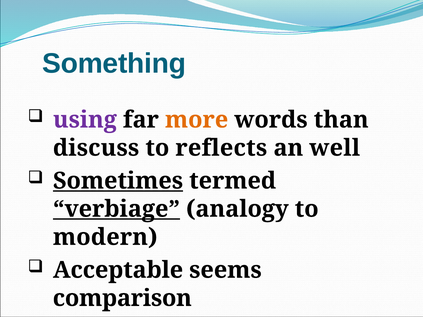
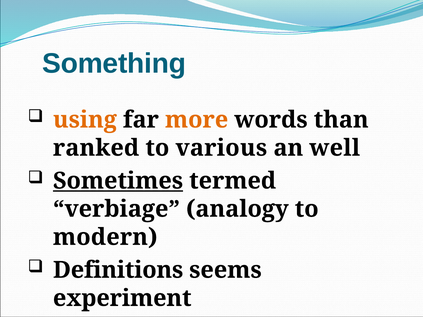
using colour: purple -> orange (85, 120)
discuss: discuss -> ranked (96, 148)
reflects: reflects -> various (221, 148)
verbiage underline: present -> none (116, 209)
Acceptable: Acceptable -> Definitions (118, 270)
comparison: comparison -> experiment (122, 298)
